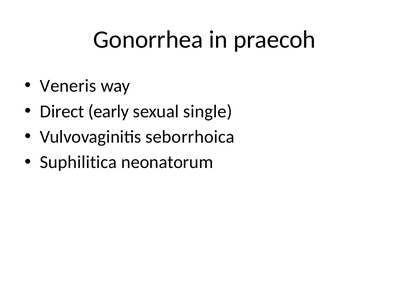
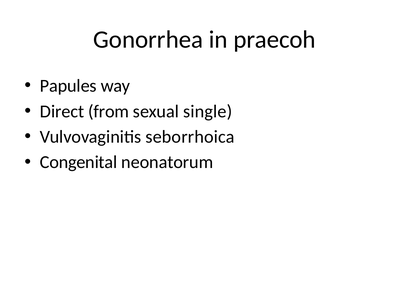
Veneris: Veneris -> Papules (68, 86)
early: early -> from (109, 111)
Suphilitica: Suphilitica -> Congenital (79, 162)
